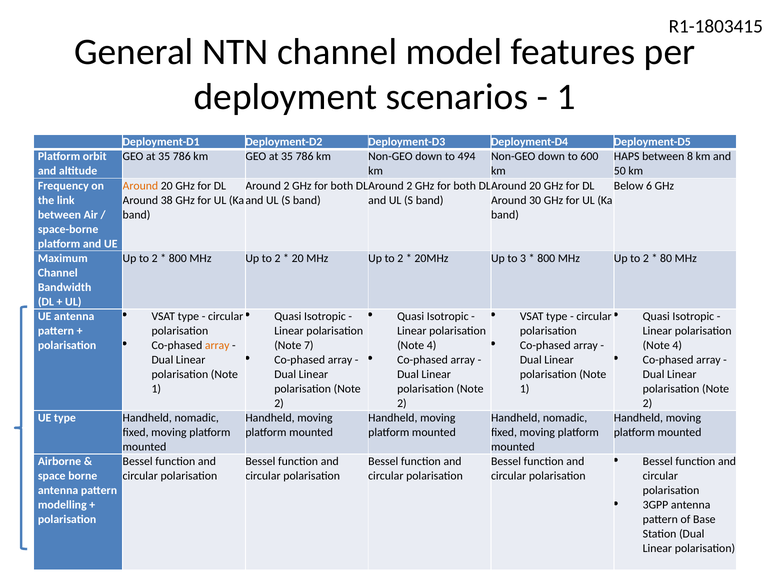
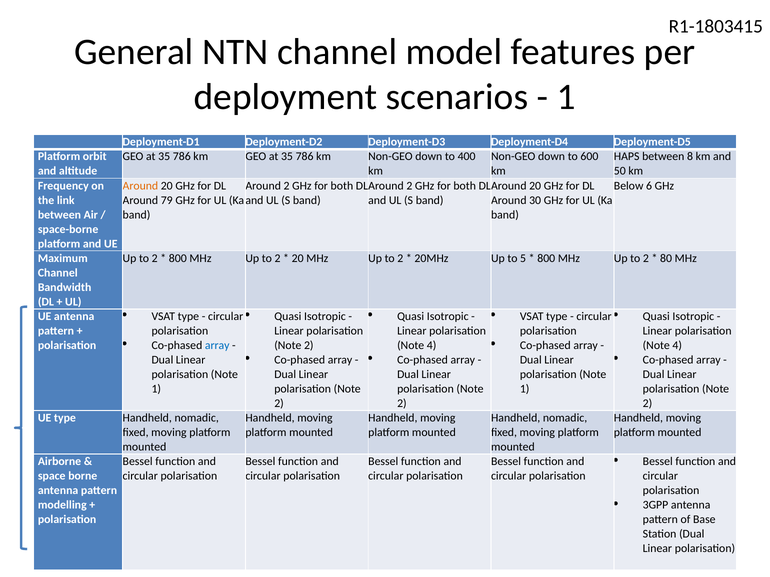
494: 494 -> 400 (467, 157)
38: 38 -> 79 (167, 200)
3: 3 -> 5 (523, 258)
array colour: orange -> blue (217, 346)
7: 7 -> 2 (309, 346)
